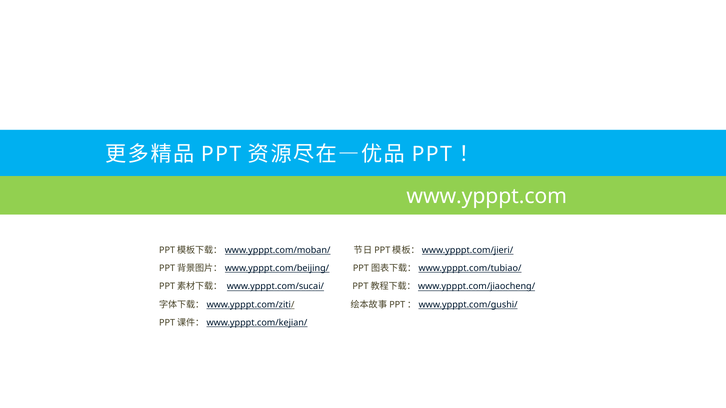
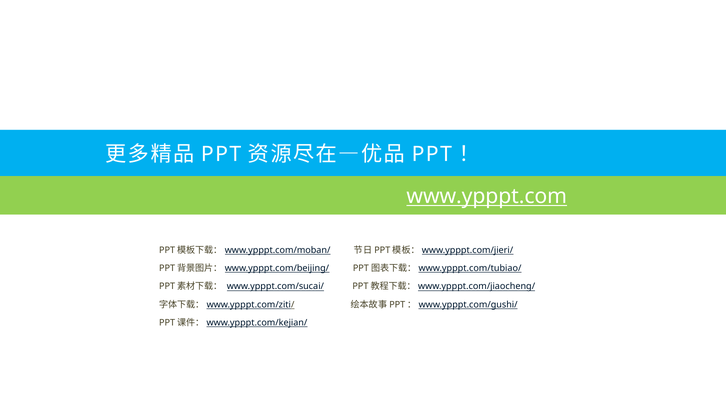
www.ypppt.com underline: none -> present (487, 197)
